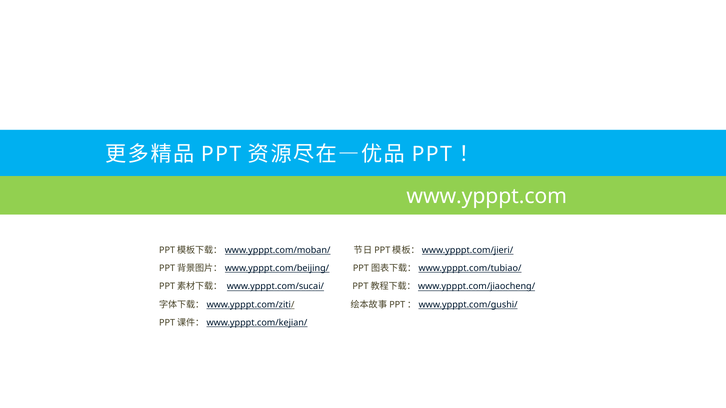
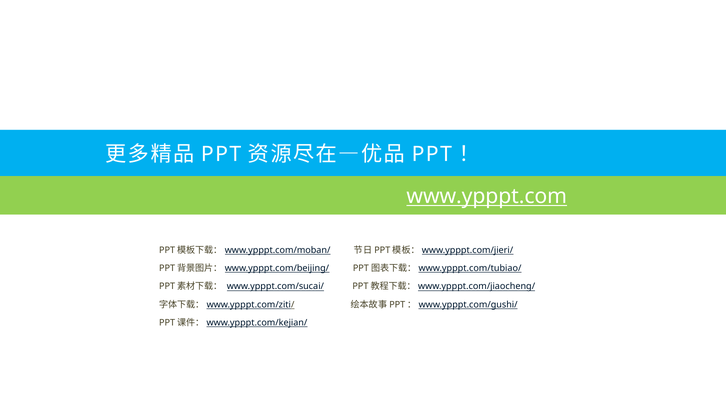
www.ypppt.com underline: none -> present (487, 197)
